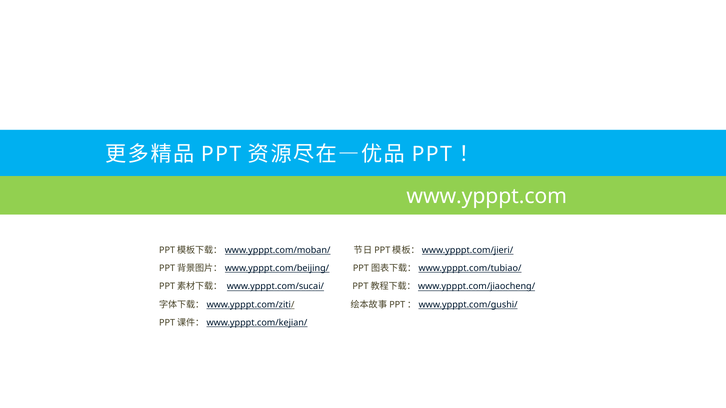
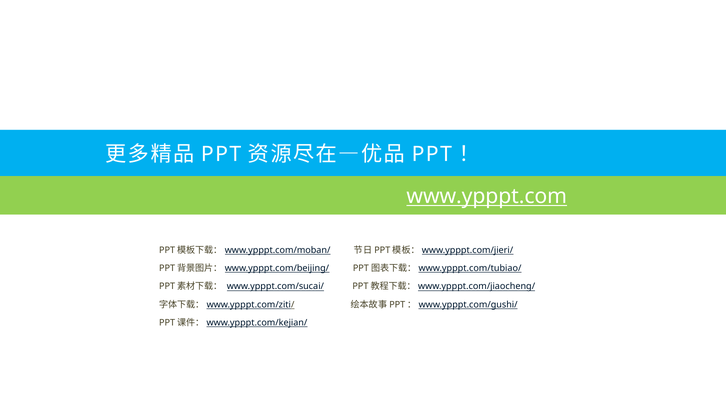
www.ypppt.com underline: none -> present (487, 197)
